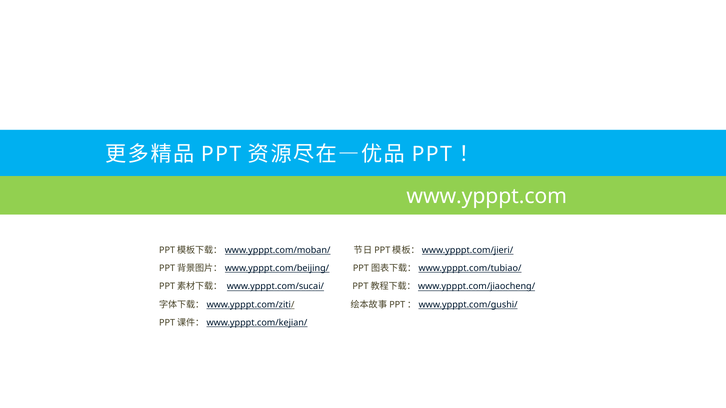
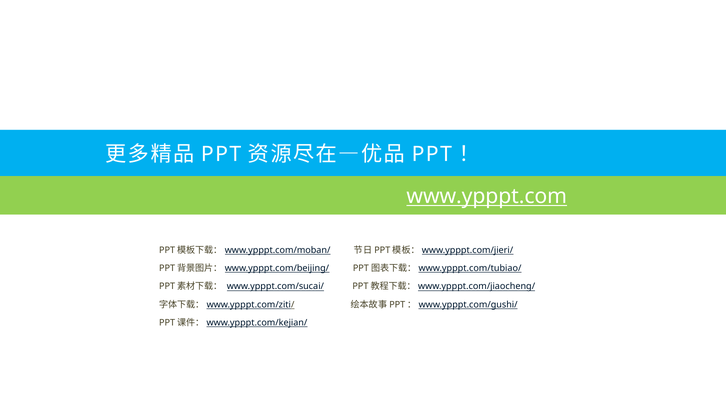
www.ypppt.com underline: none -> present (487, 197)
